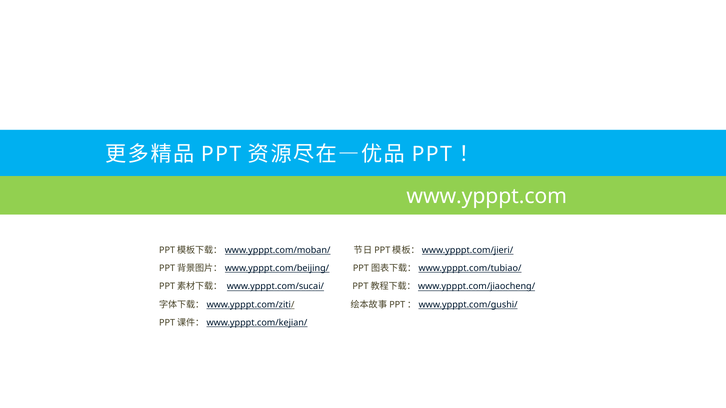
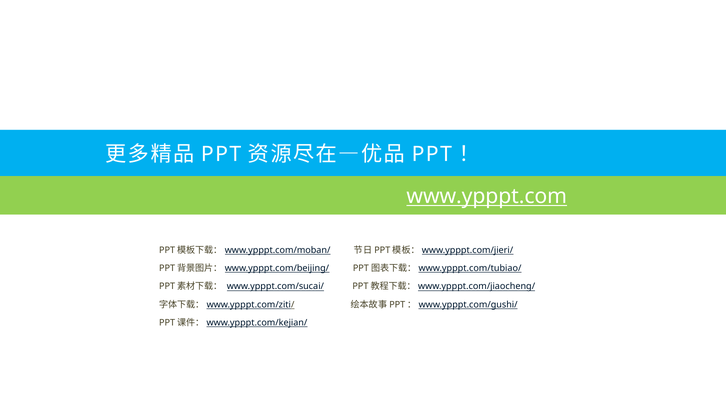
www.ypppt.com underline: none -> present (487, 197)
